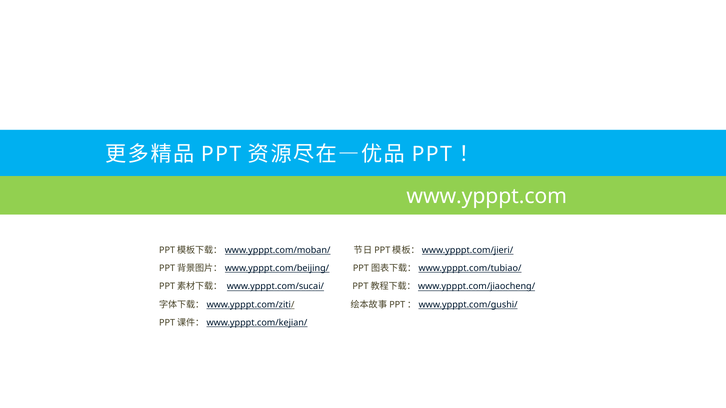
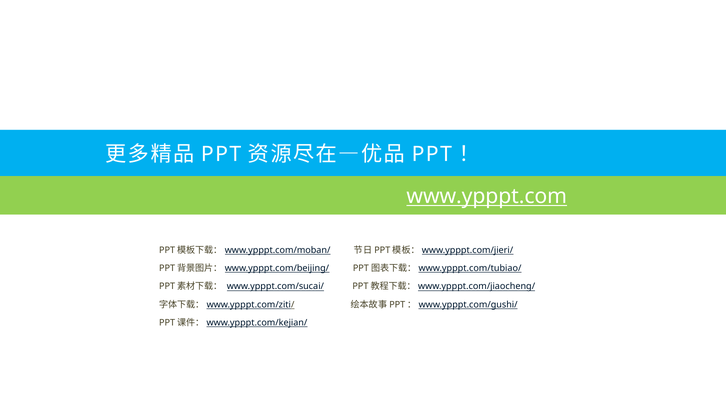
www.ypppt.com underline: none -> present (487, 197)
